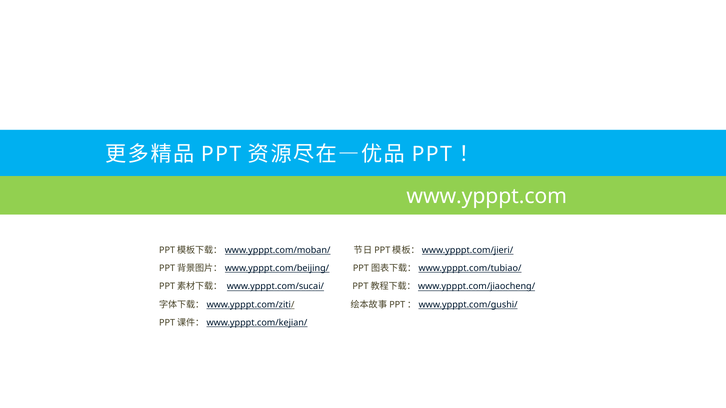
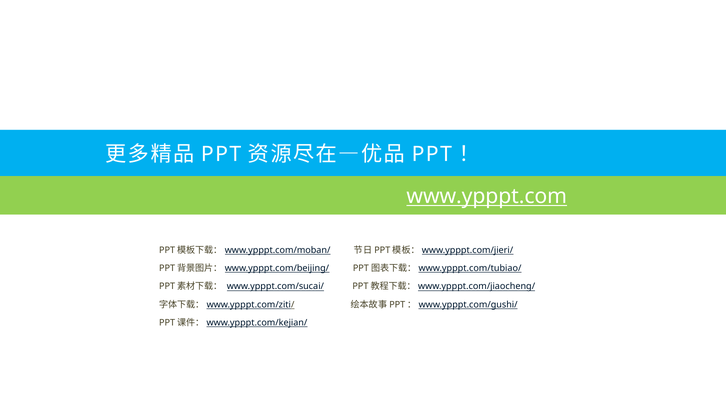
www.ypppt.com underline: none -> present (487, 197)
